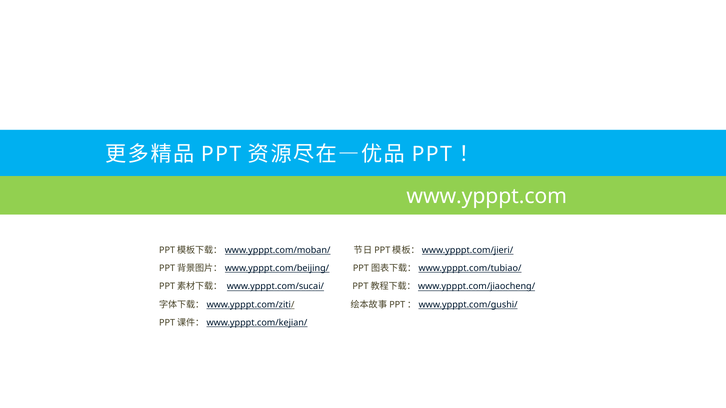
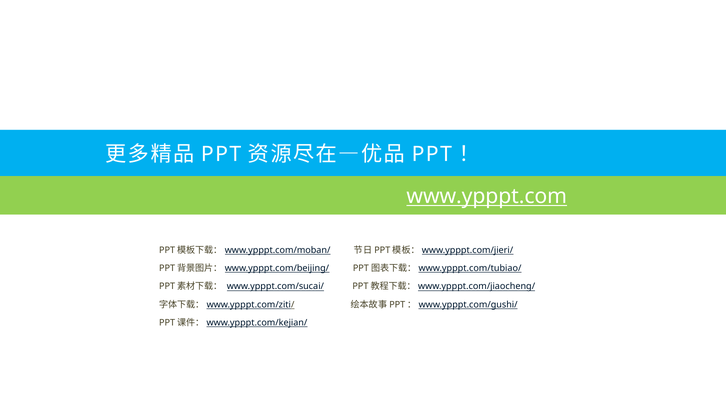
www.ypppt.com underline: none -> present (487, 197)
